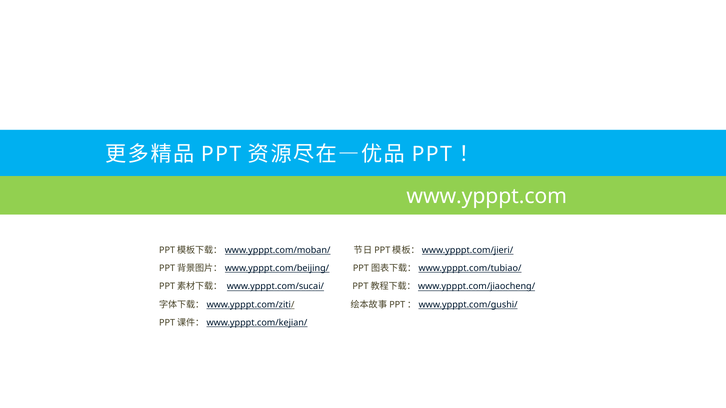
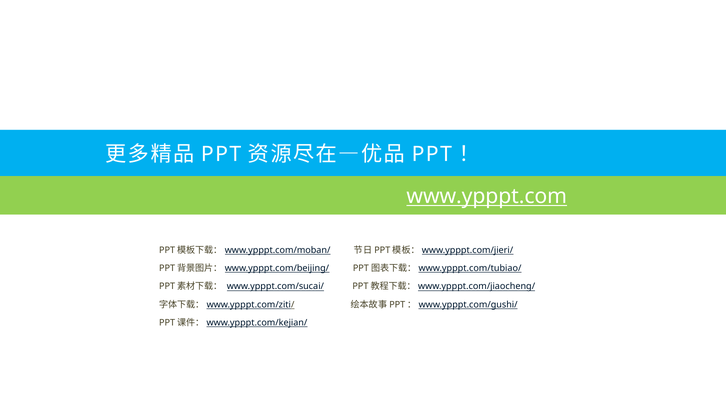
www.ypppt.com underline: none -> present (487, 197)
